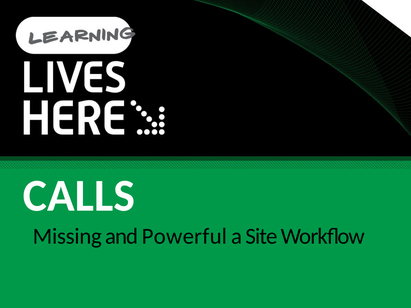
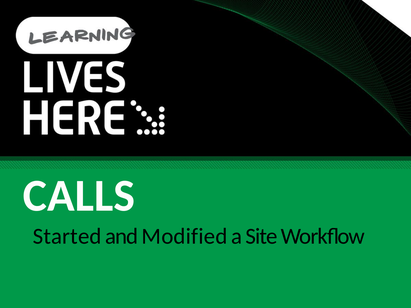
Missing: Missing -> Started (67, 237)
Powerful: Powerful -> Modified (185, 237)
